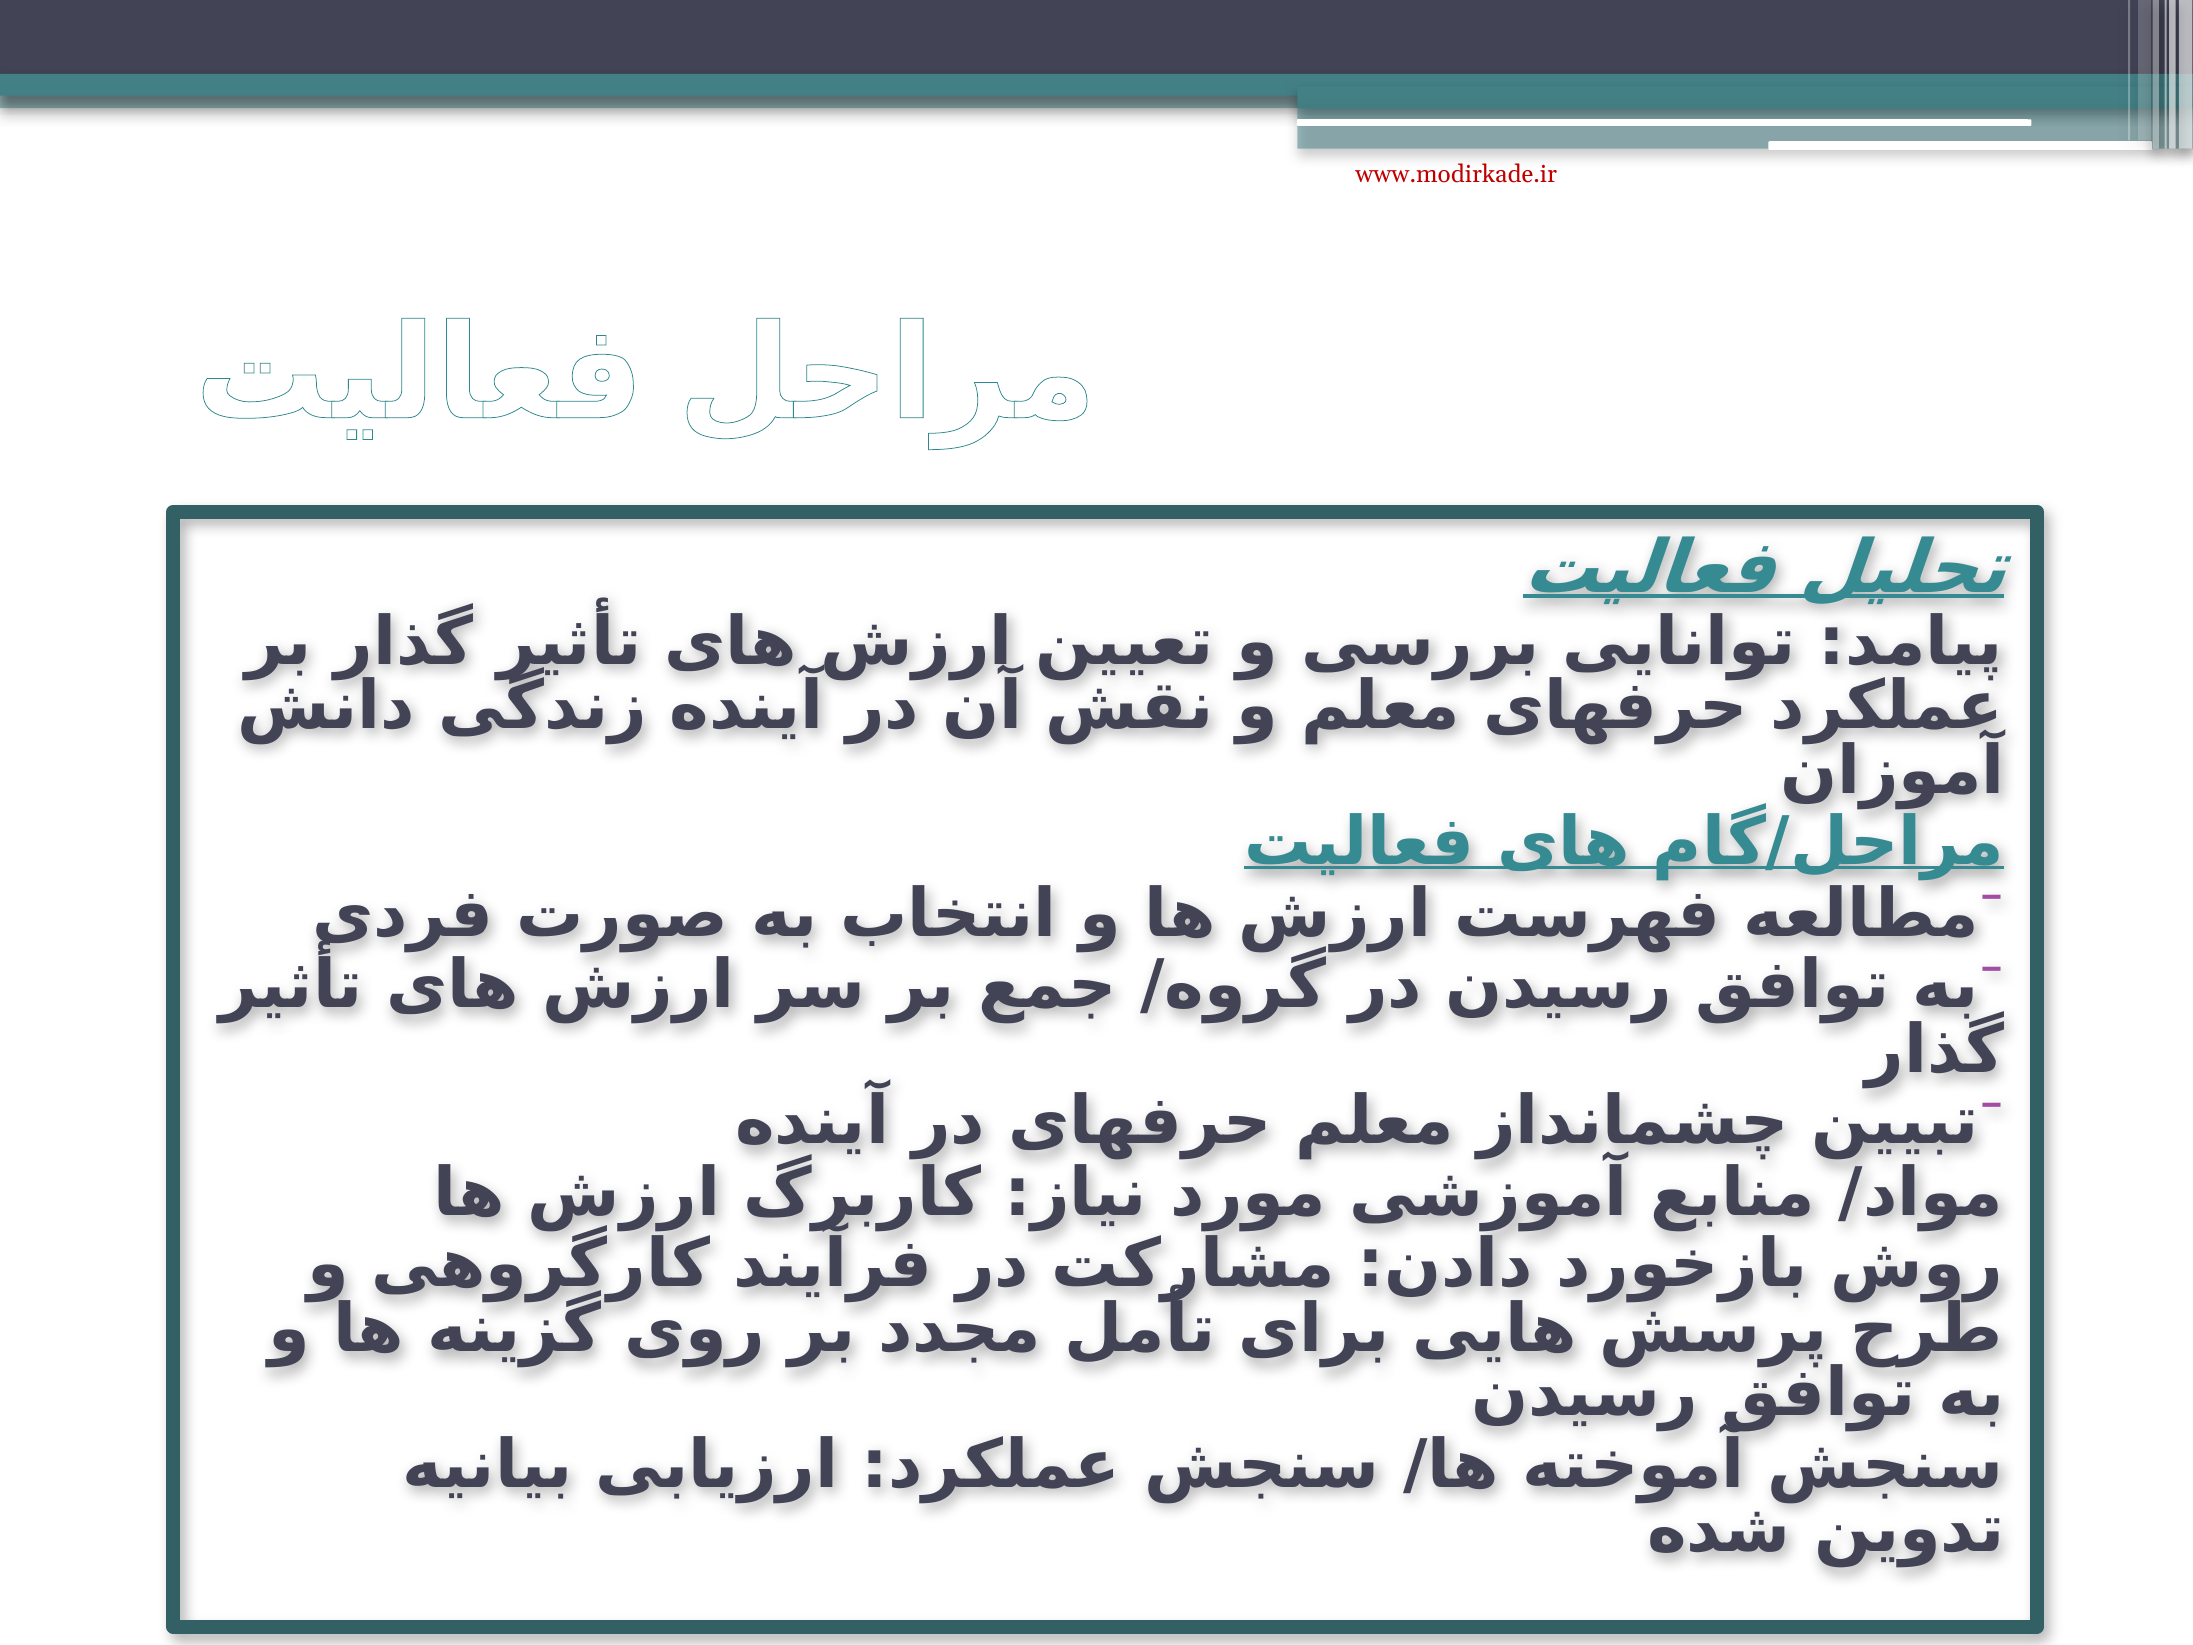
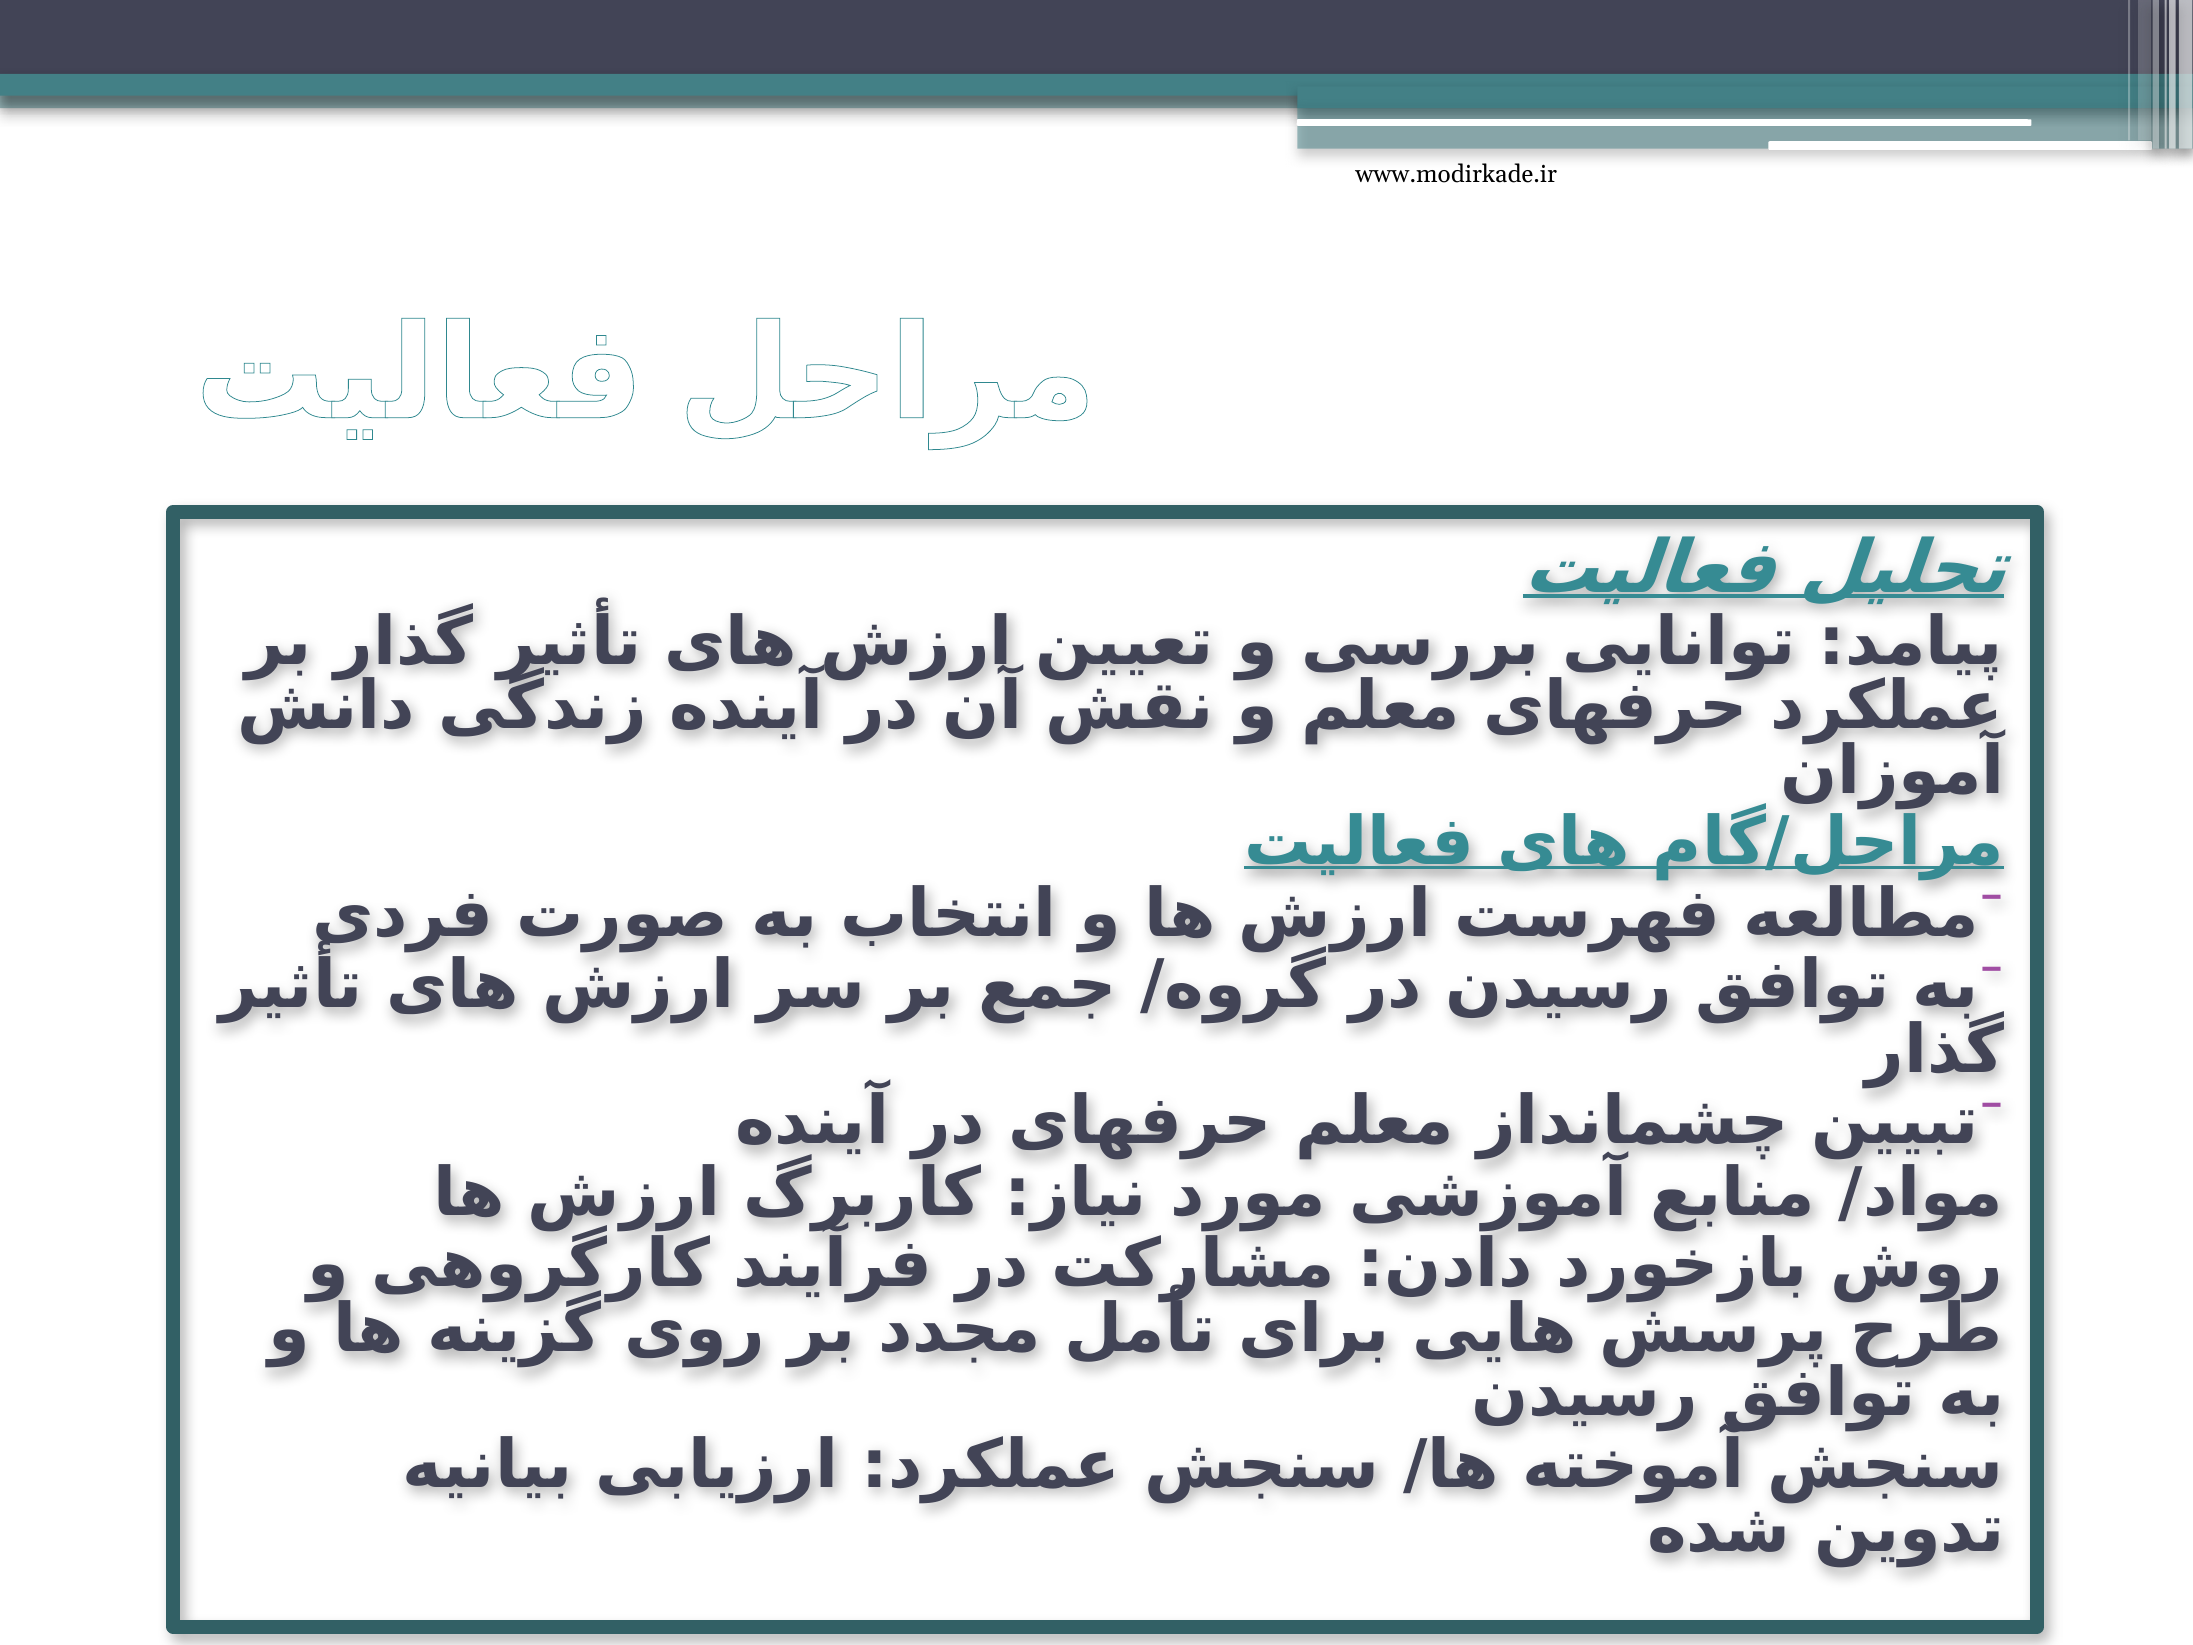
www.modirkade.ir colour: red -> black (1456, 174)
